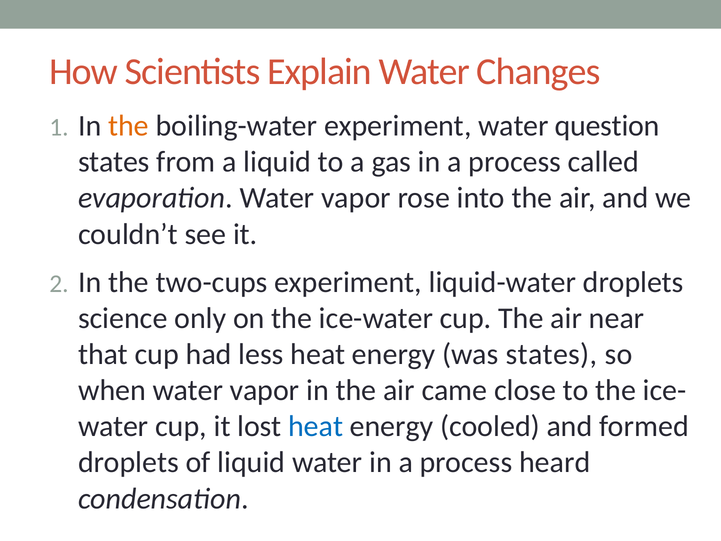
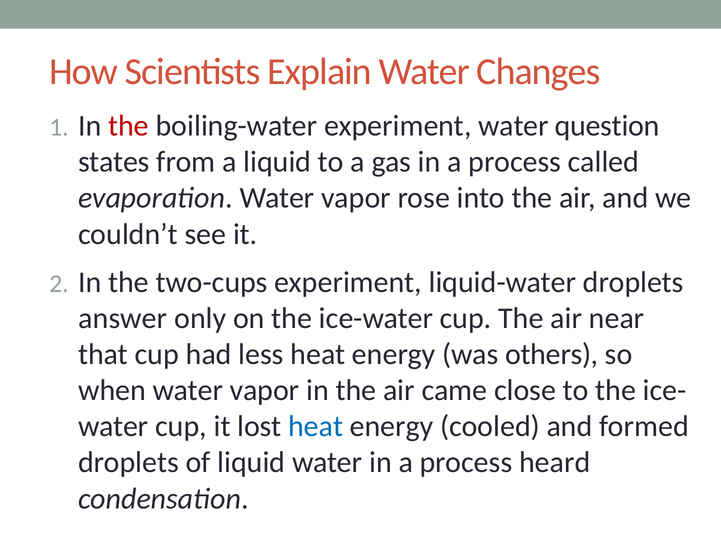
the colour: orange -> red (128, 126)
science: science -> answer (123, 318)
was states: states -> others (552, 354)
